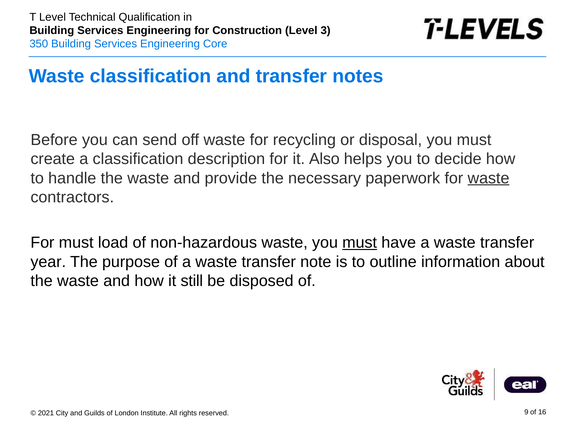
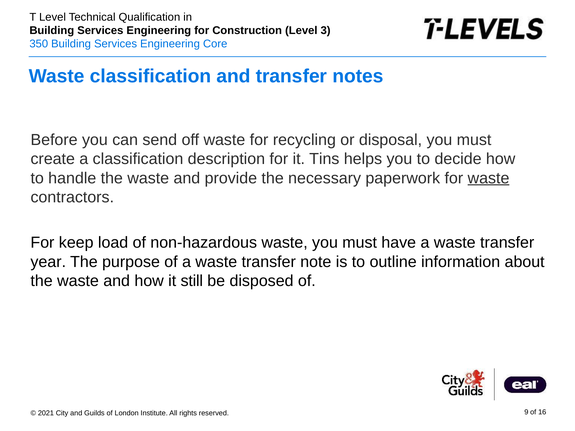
Also: Also -> Tins (324, 159)
For must: must -> keep (76, 243)
must underline: present -> none (360, 243)
